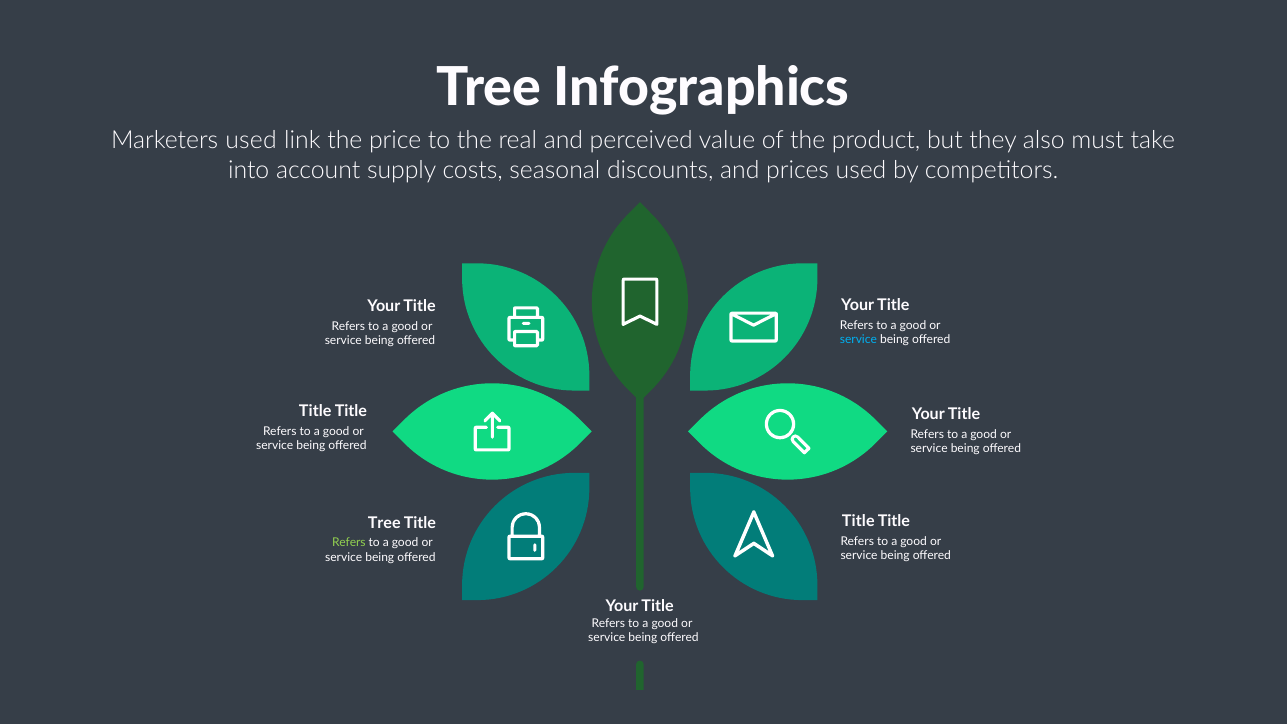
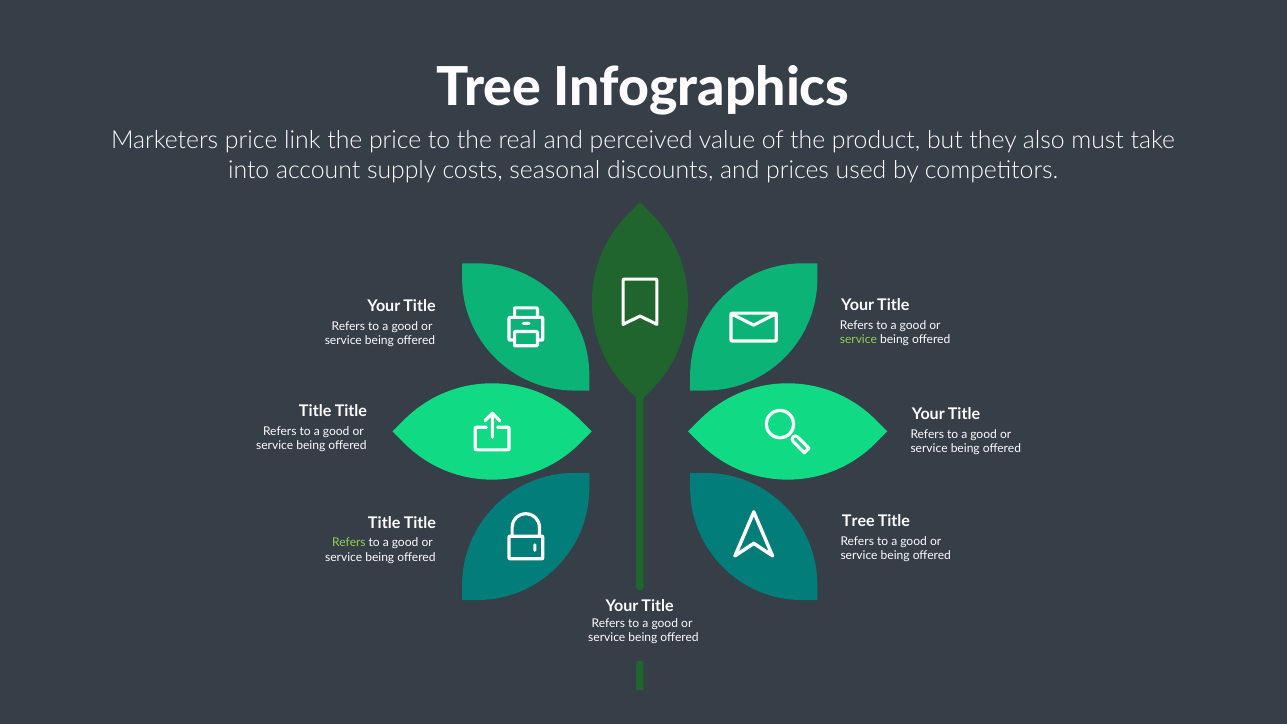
Marketers used: used -> price (251, 140)
service colour: light blue -> light green (858, 340)
Title: Title -> Tree (858, 521)
Tree: Tree -> Title (384, 523)
